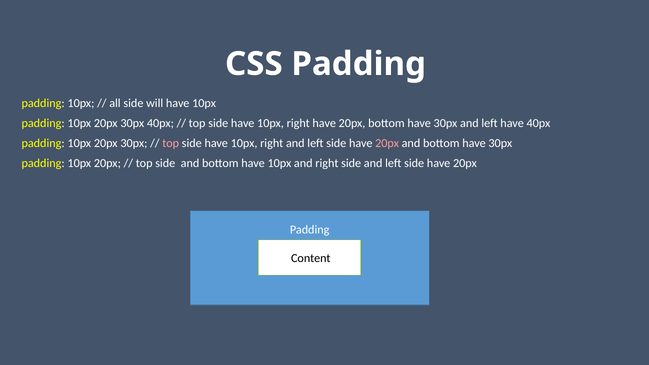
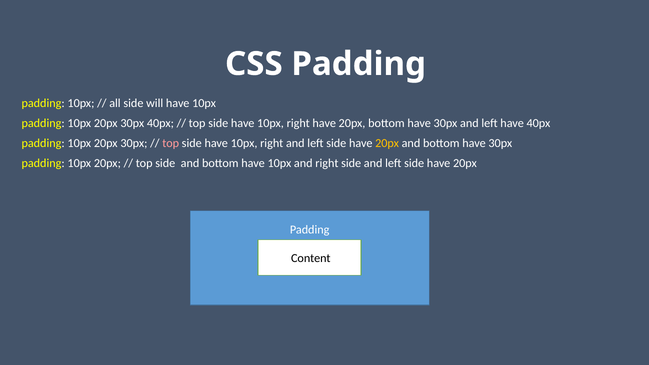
20px colour: pink -> yellow (387, 143)
